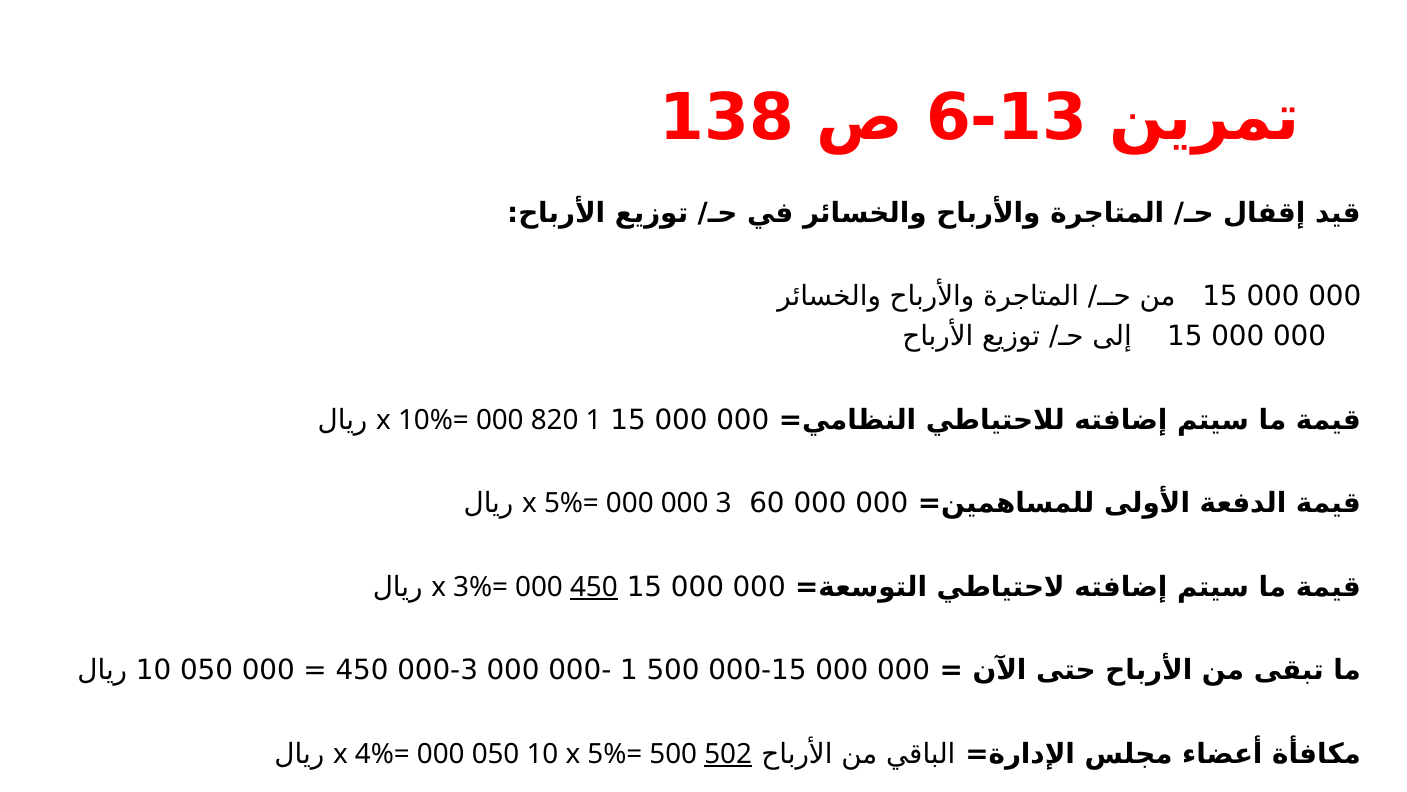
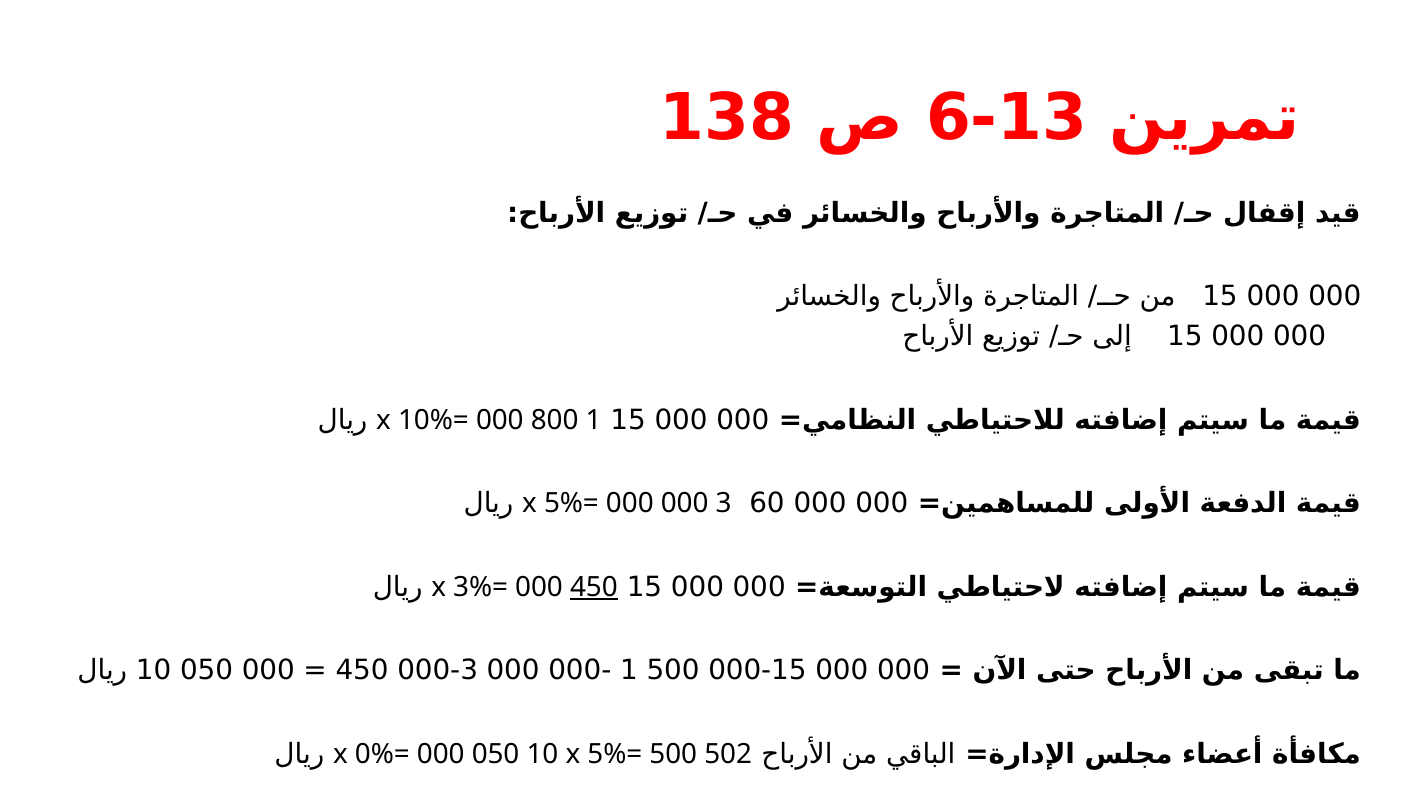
820: 820 -> 800 (555, 420)
4%=: 4%= -> 0%= (382, 753)
502 underline: present -> none (728, 753)
